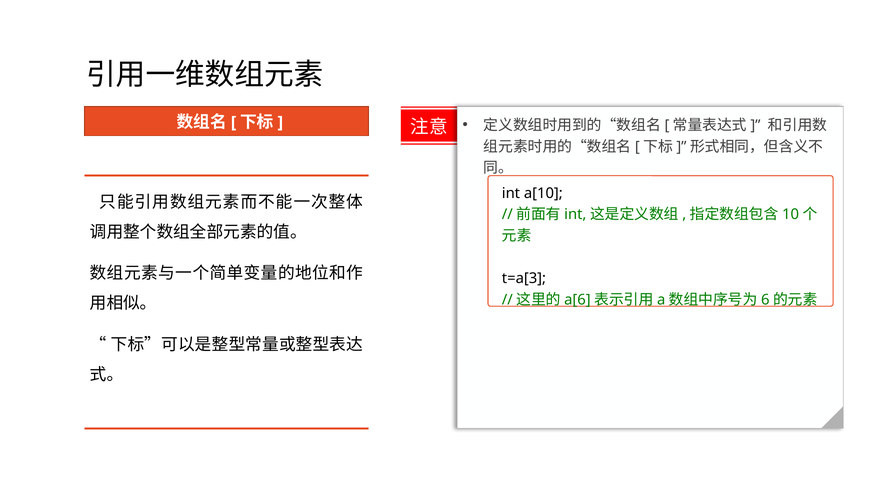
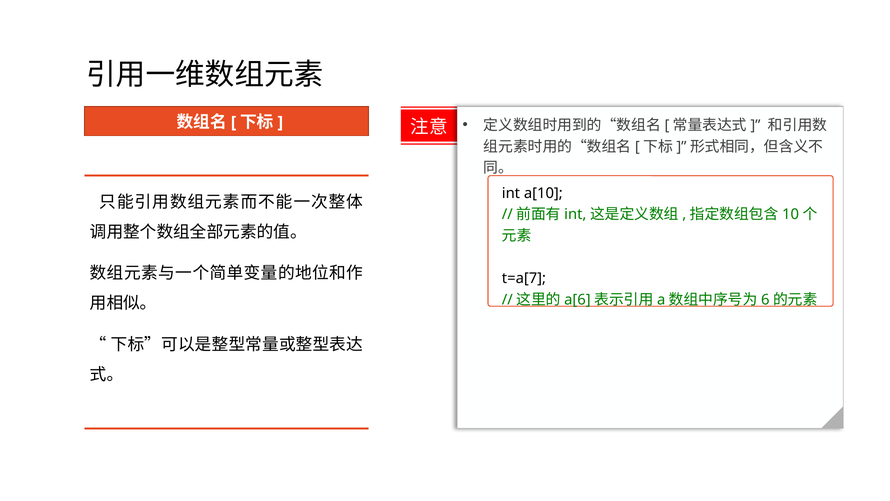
t=a[3: t=a[3 -> t=a[7 (524, 278)
